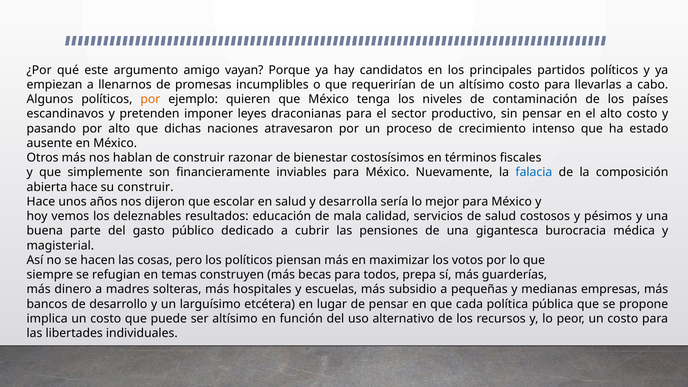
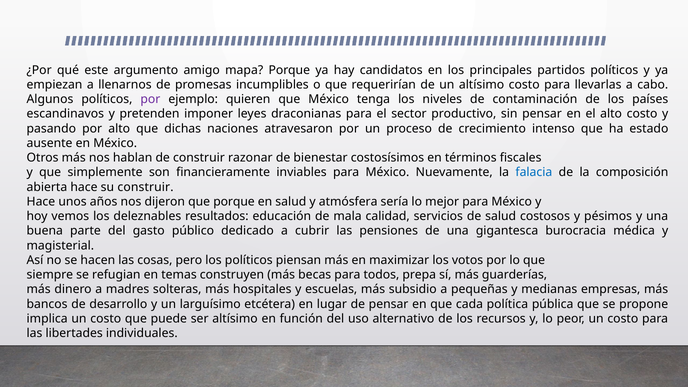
vayan: vayan -> mapa (244, 70)
por colour: orange -> purple (150, 99)
que escolar: escolar -> porque (234, 202)
desarrolla: desarrolla -> atmósfera (348, 202)
